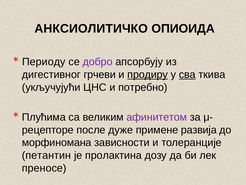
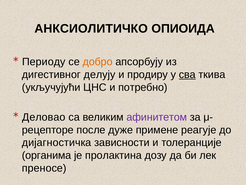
добро colour: purple -> orange (98, 62)
грчеви: грчеви -> делују (100, 74)
продиру underline: present -> none (148, 74)
Плућима: Плућима -> Деловао (44, 117)
развија: развија -> реагује (199, 130)
морфиномана: морфиномана -> дијагностичка (57, 142)
петантин: петантин -> органима (47, 155)
